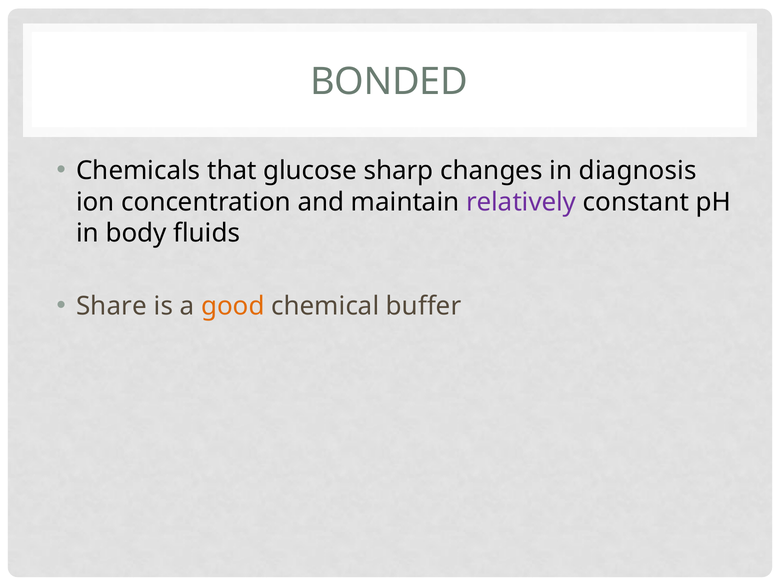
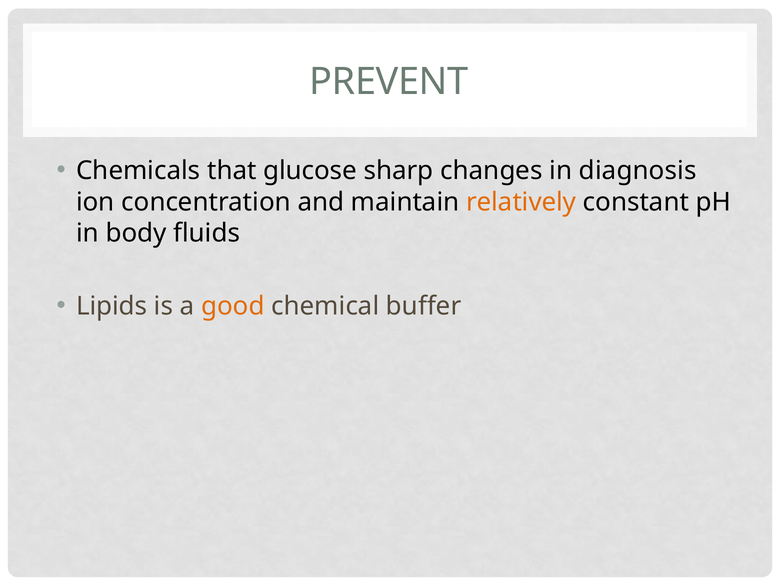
BONDED: BONDED -> PREVENT (389, 82)
relatively colour: purple -> orange (521, 202)
Share: Share -> Lipids (112, 306)
